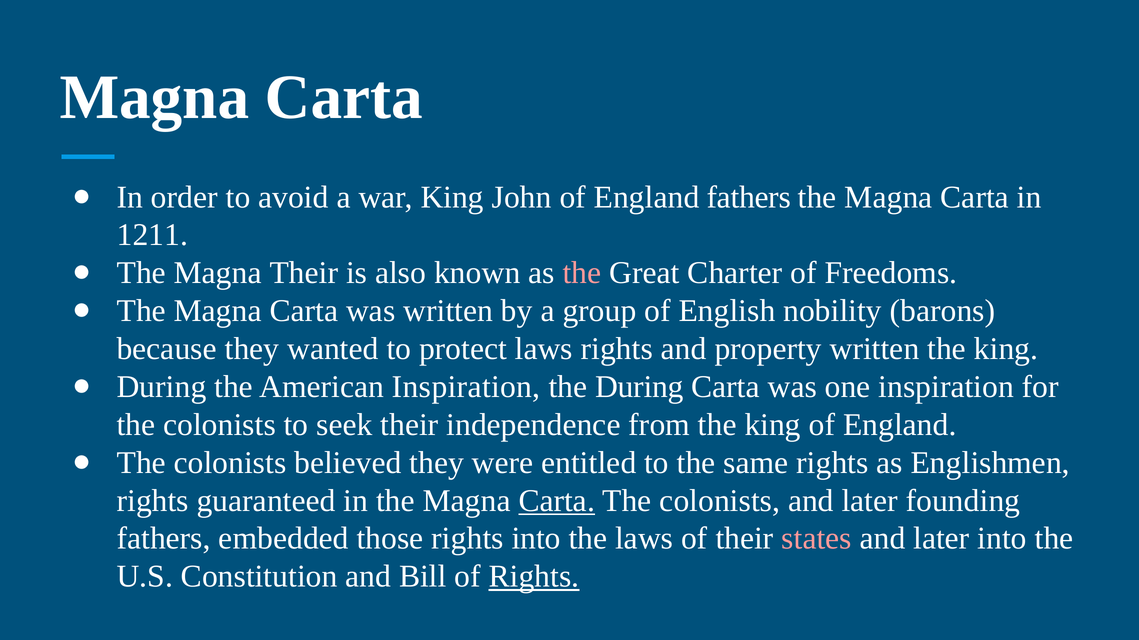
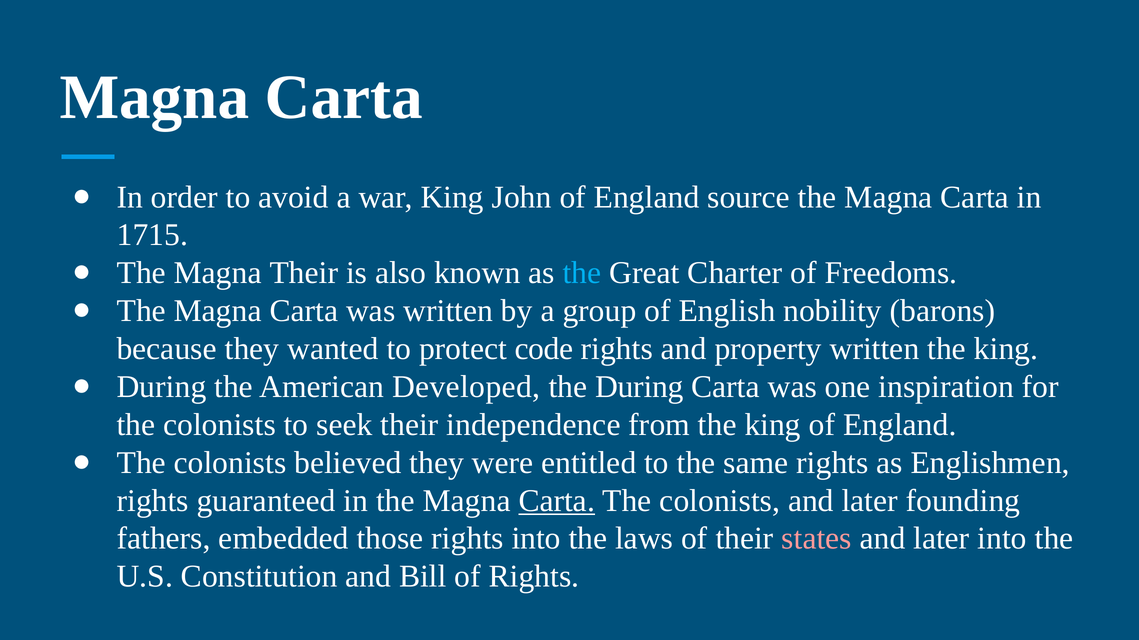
England fathers: fathers -> source (749, 197)
1211: 1211 -> 1715 (152, 235)
the colour: pink -> light blue (582, 273)
protect laws: laws -> code (544, 349)
American Inspiration: Inspiration -> Developed (466, 387)
Rights underline: present -> none (534, 577)
